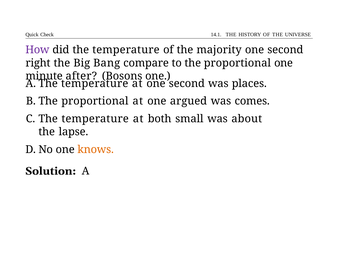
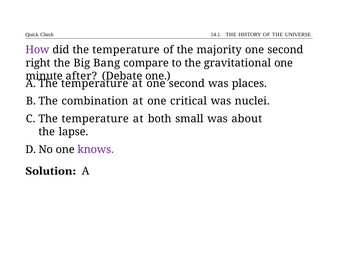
the proportional: proportional -> gravitational (237, 63)
Bosons: Bosons -> Debate (122, 76)
proportional: proportional -> combination (95, 101)
argued: argued -> critical (188, 101)
comes: comes -> nuclei (252, 101)
knows colour: orange -> purple (96, 150)
